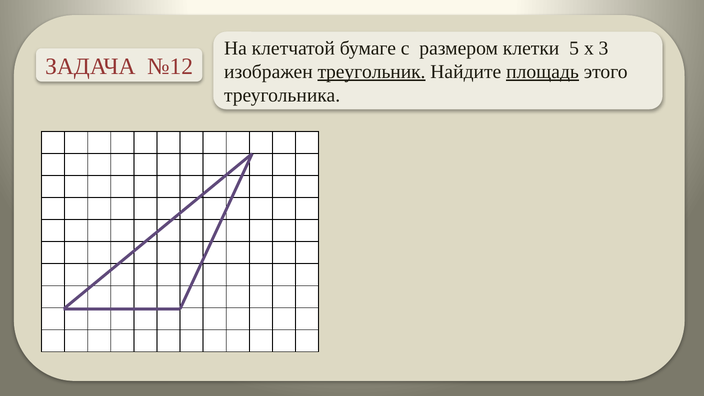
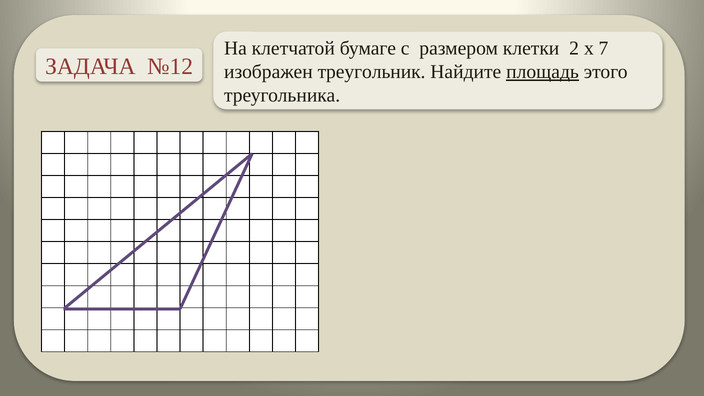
5: 5 -> 2 (574, 48)
3: 3 -> 7 (603, 48)
треугольник underline: present -> none (372, 72)
